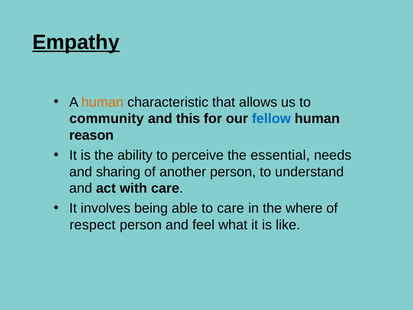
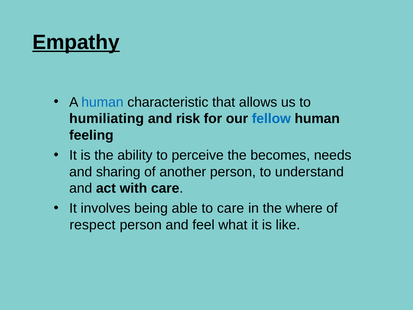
human colour: orange -> blue (102, 102)
community: community -> humiliating (107, 119)
this: this -> risk (188, 119)
reason: reason -> feeling (91, 135)
essential: essential -> becomes (280, 155)
